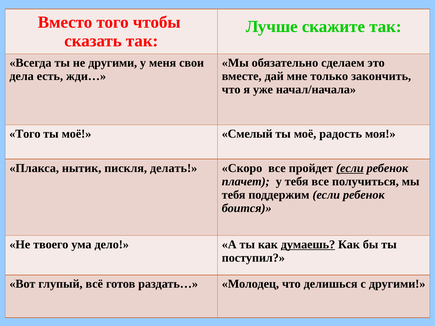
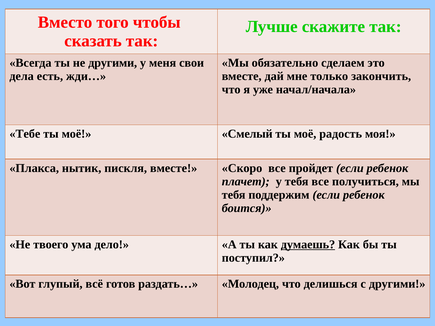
Того: Того -> Тебе (25, 134)
пискля делать: делать -> вместе (174, 168)
если underline: present -> none (350, 168)
